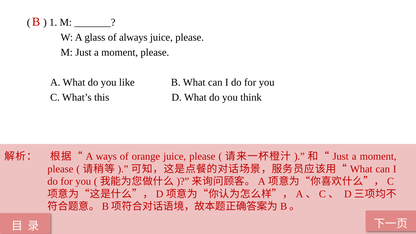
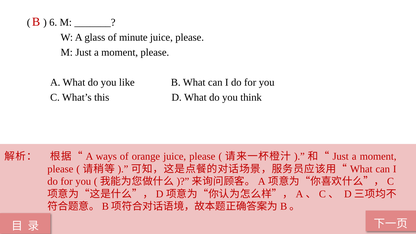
1: 1 -> 6 (53, 22)
always: always -> minute (133, 37)
